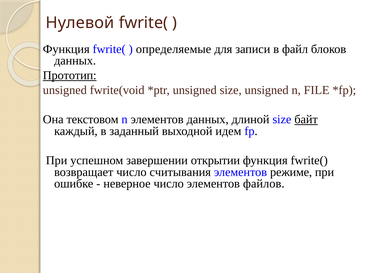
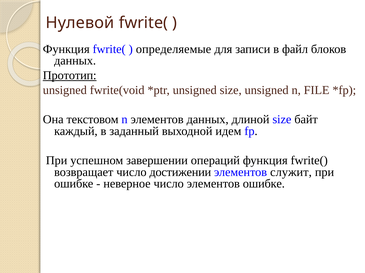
байт underline: present -> none (306, 120)
открытии: открытии -> операций (215, 161)
считывания: считывания -> достижении (180, 173)
режиме: режиме -> служит (291, 173)
элементов файлов: файлов -> ошибке (264, 184)
